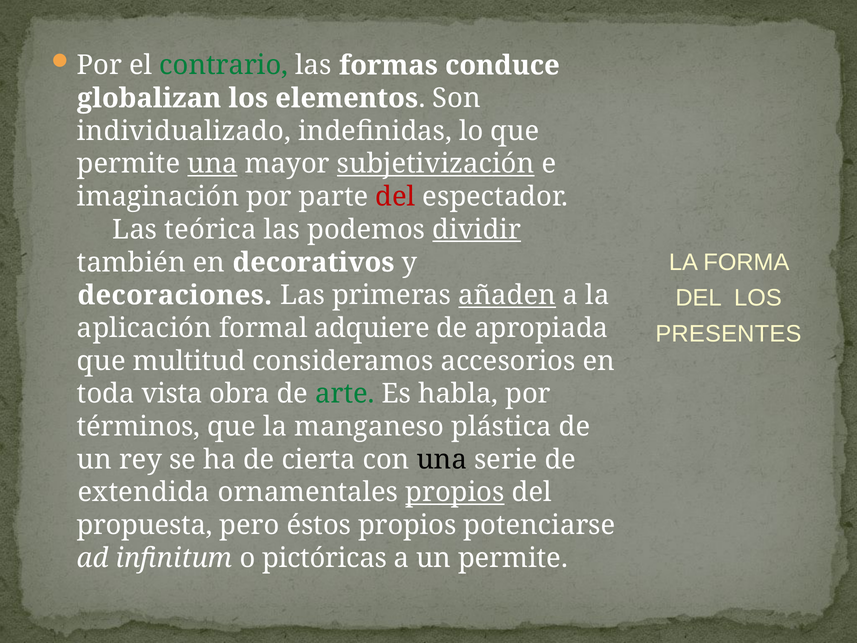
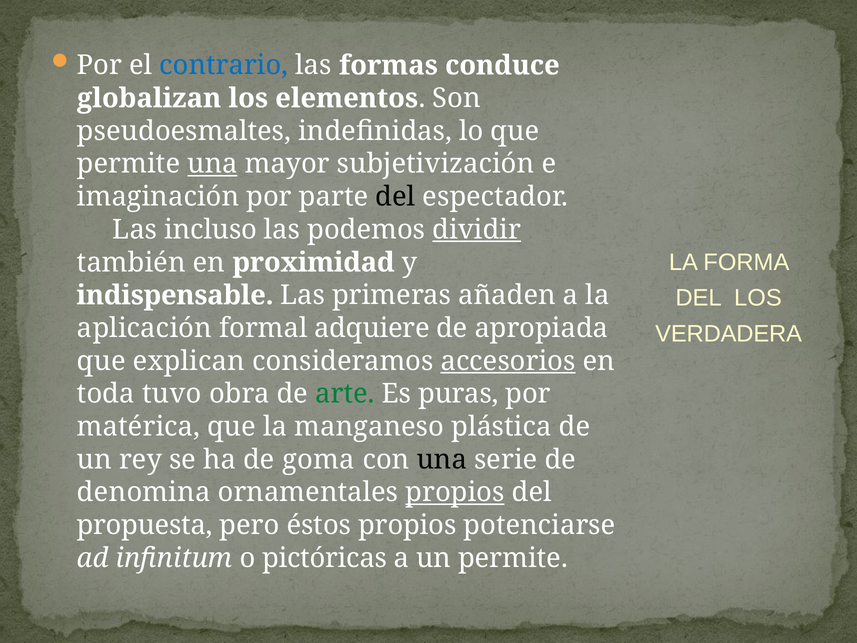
contrario colour: green -> blue (224, 65)
individualizado: individualizado -> pseudoesmaltes (184, 131)
subjetivización underline: present -> none (436, 164)
del colour: red -> black (395, 197)
teórica: teórica -> incluso (211, 230)
decorativos: decorativos -> proximidad (314, 262)
decoraciones: decoraciones -> indispensable (175, 295)
añaden underline: present -> none (507, 295)
PRESENTES: PRESENTES -> VERDADERA (729, 334)
multitud: multitud -> explican (189, 361)
accesorios underline: none -> present (508, 361)
vista: vista -> tuvo (172, 394)
habla: habla -> puras (458, 394)
términos: términos -> matérica (139, 427)
cierta: cierta -> goma (318, 459)
extendida: extendida -> denomina (144, 492)
